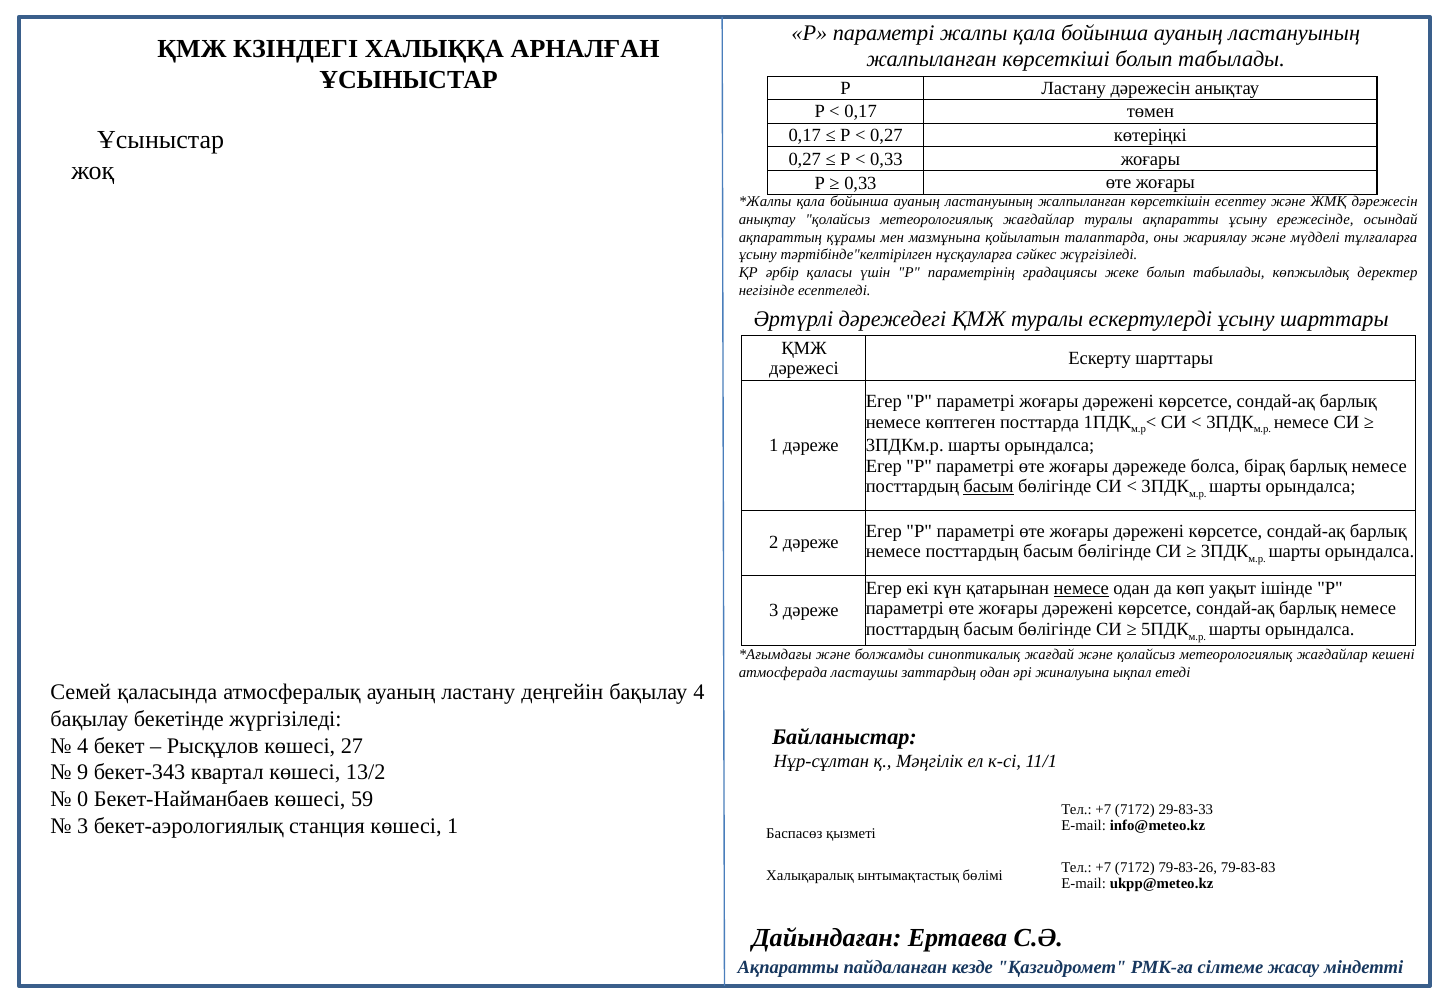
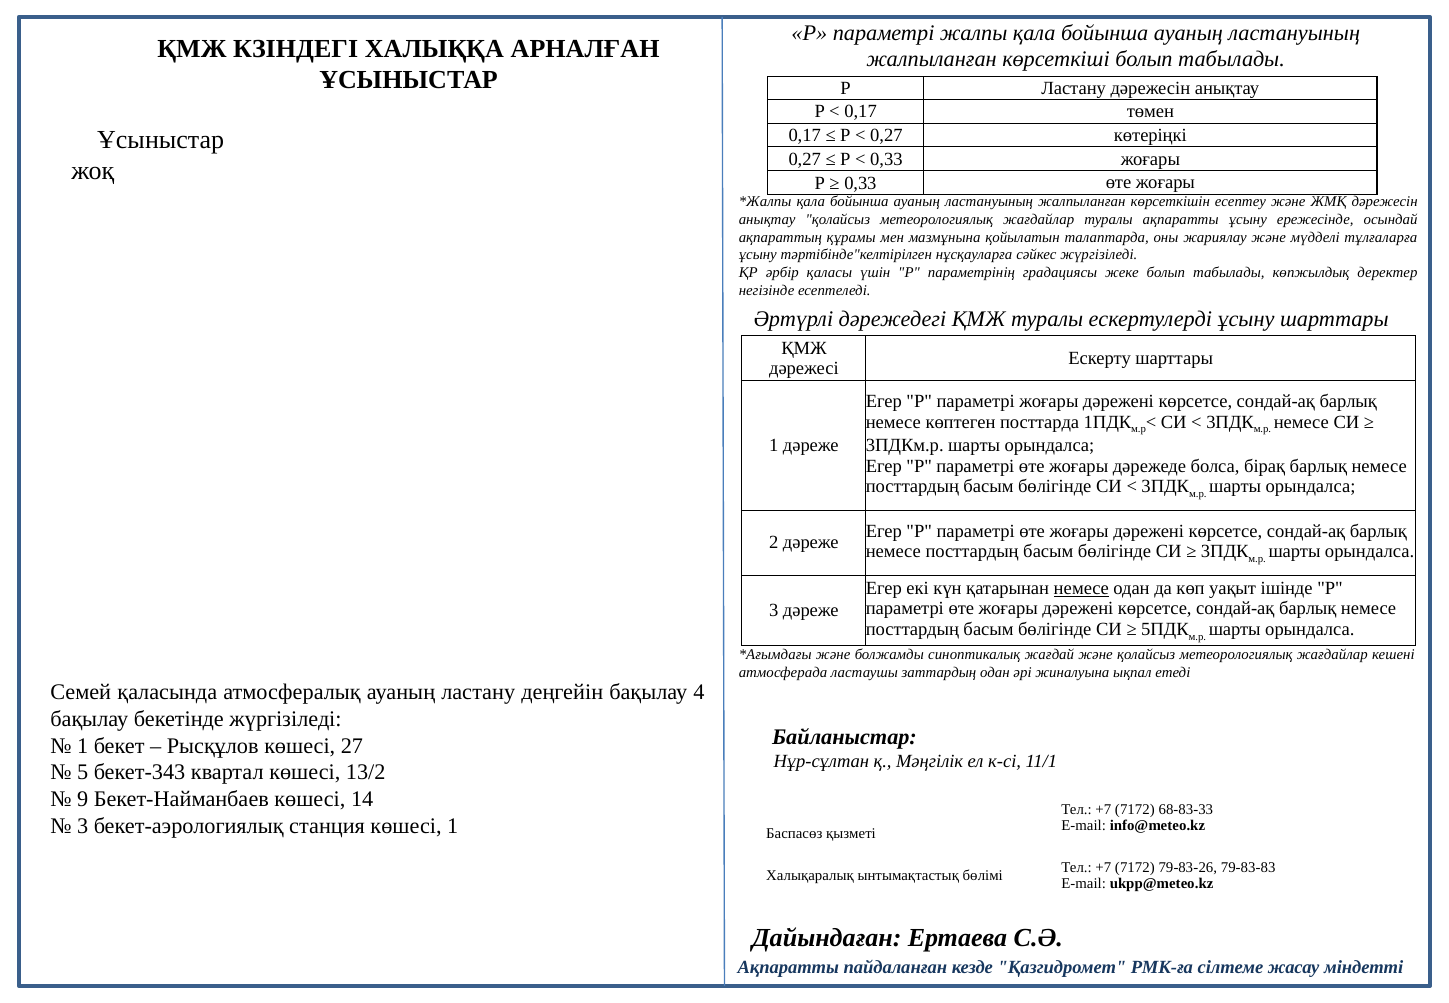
басым underline: present -> none (989, 486)
4: 4 -> 1 (83, 746)
9: 9 -> 5 (83, 773)
0: 0 -> 9 (83, 799)
59: 59 -> 14 (362, 799)
29-83-33: 29-83-33 -> 68-83-33 (1186, 809)
